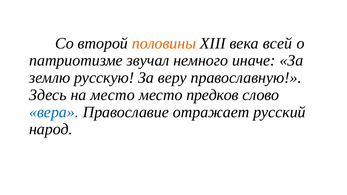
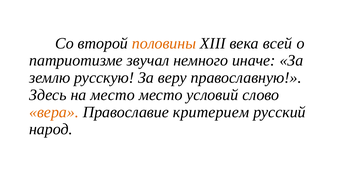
предков: предков -> условий (212, 95)
вера colour: blue -> orange (54, 112)
отражает: отражает -> критерием (211, 112)
